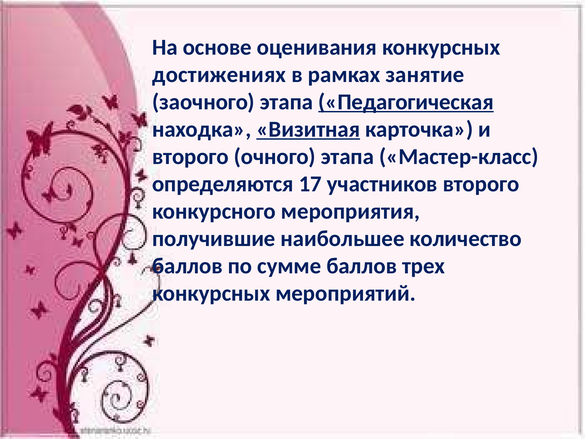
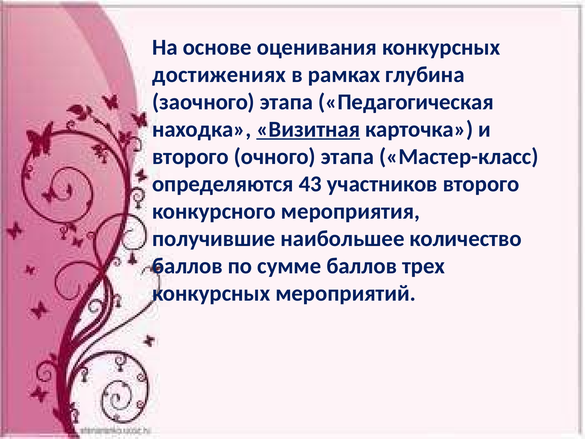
занятие: занятие -> глубина (425, 74)
Педагогическая underline: present -> none (406, 102)
17: 17 -> 43 (310, 184)
